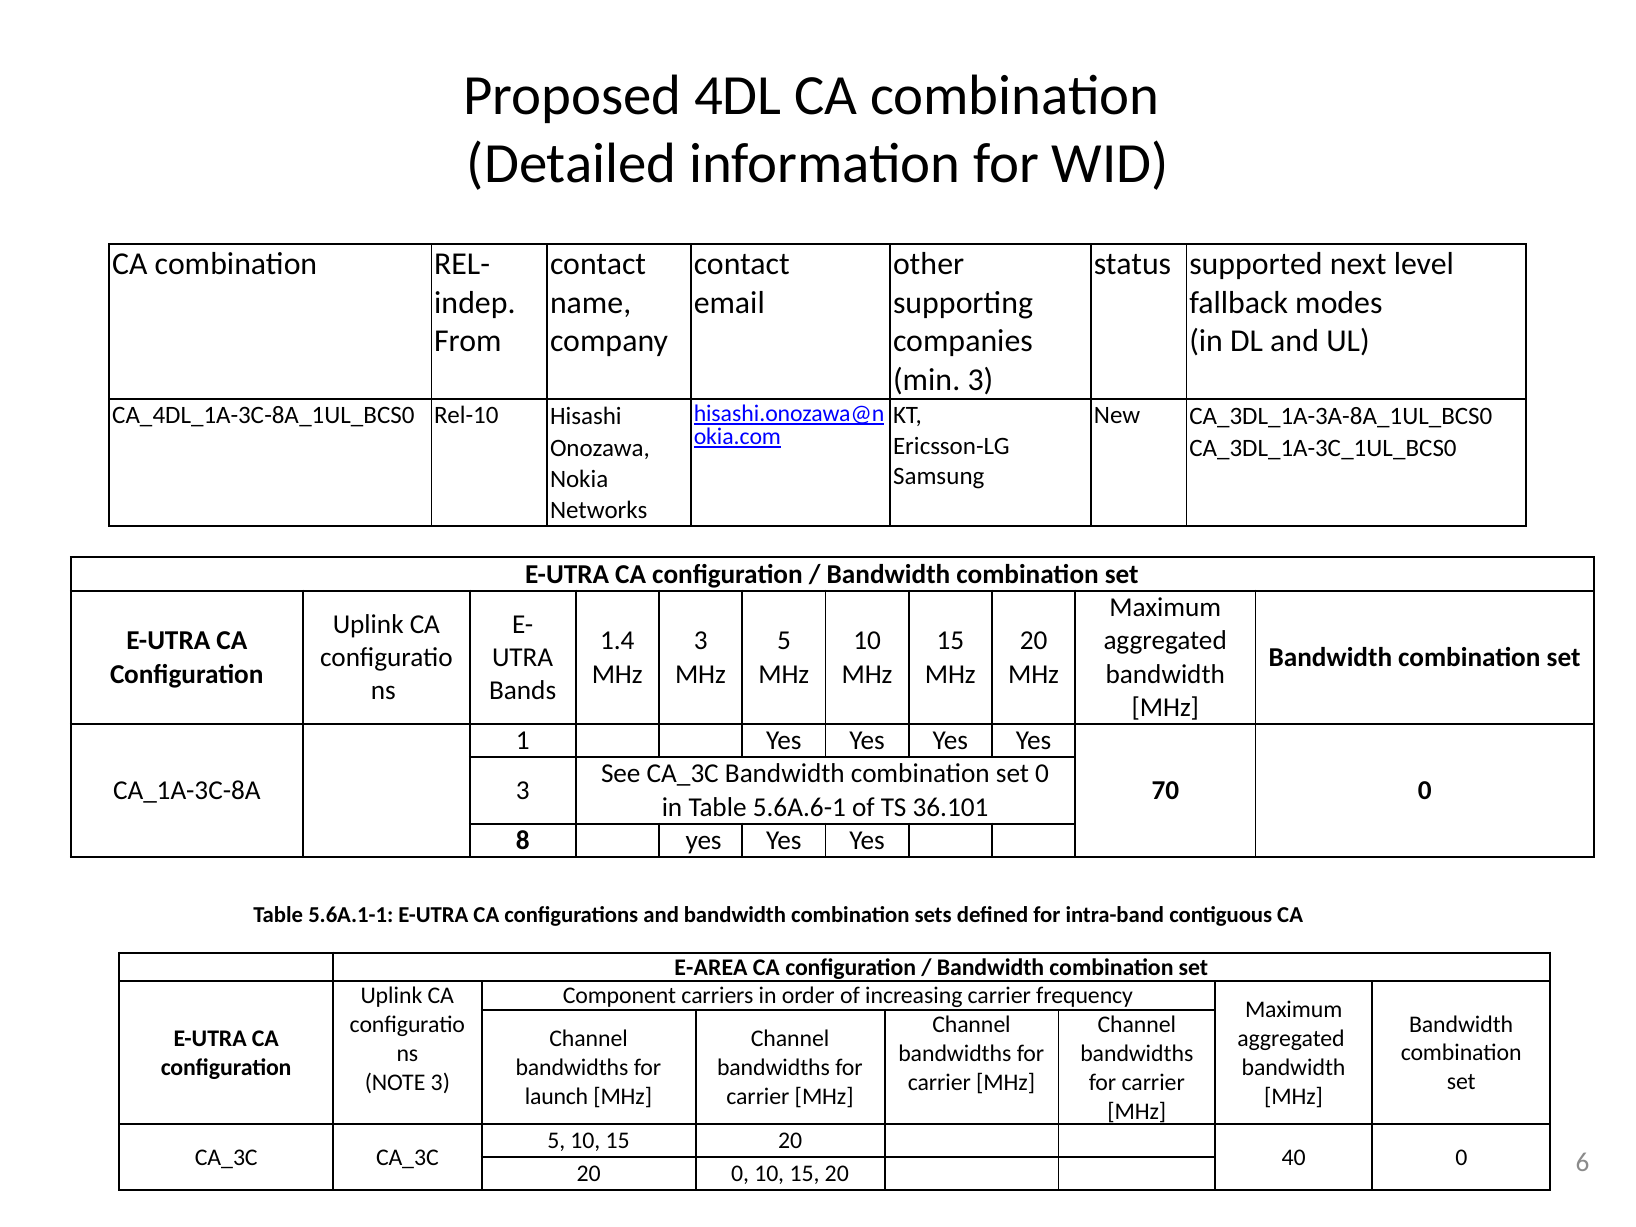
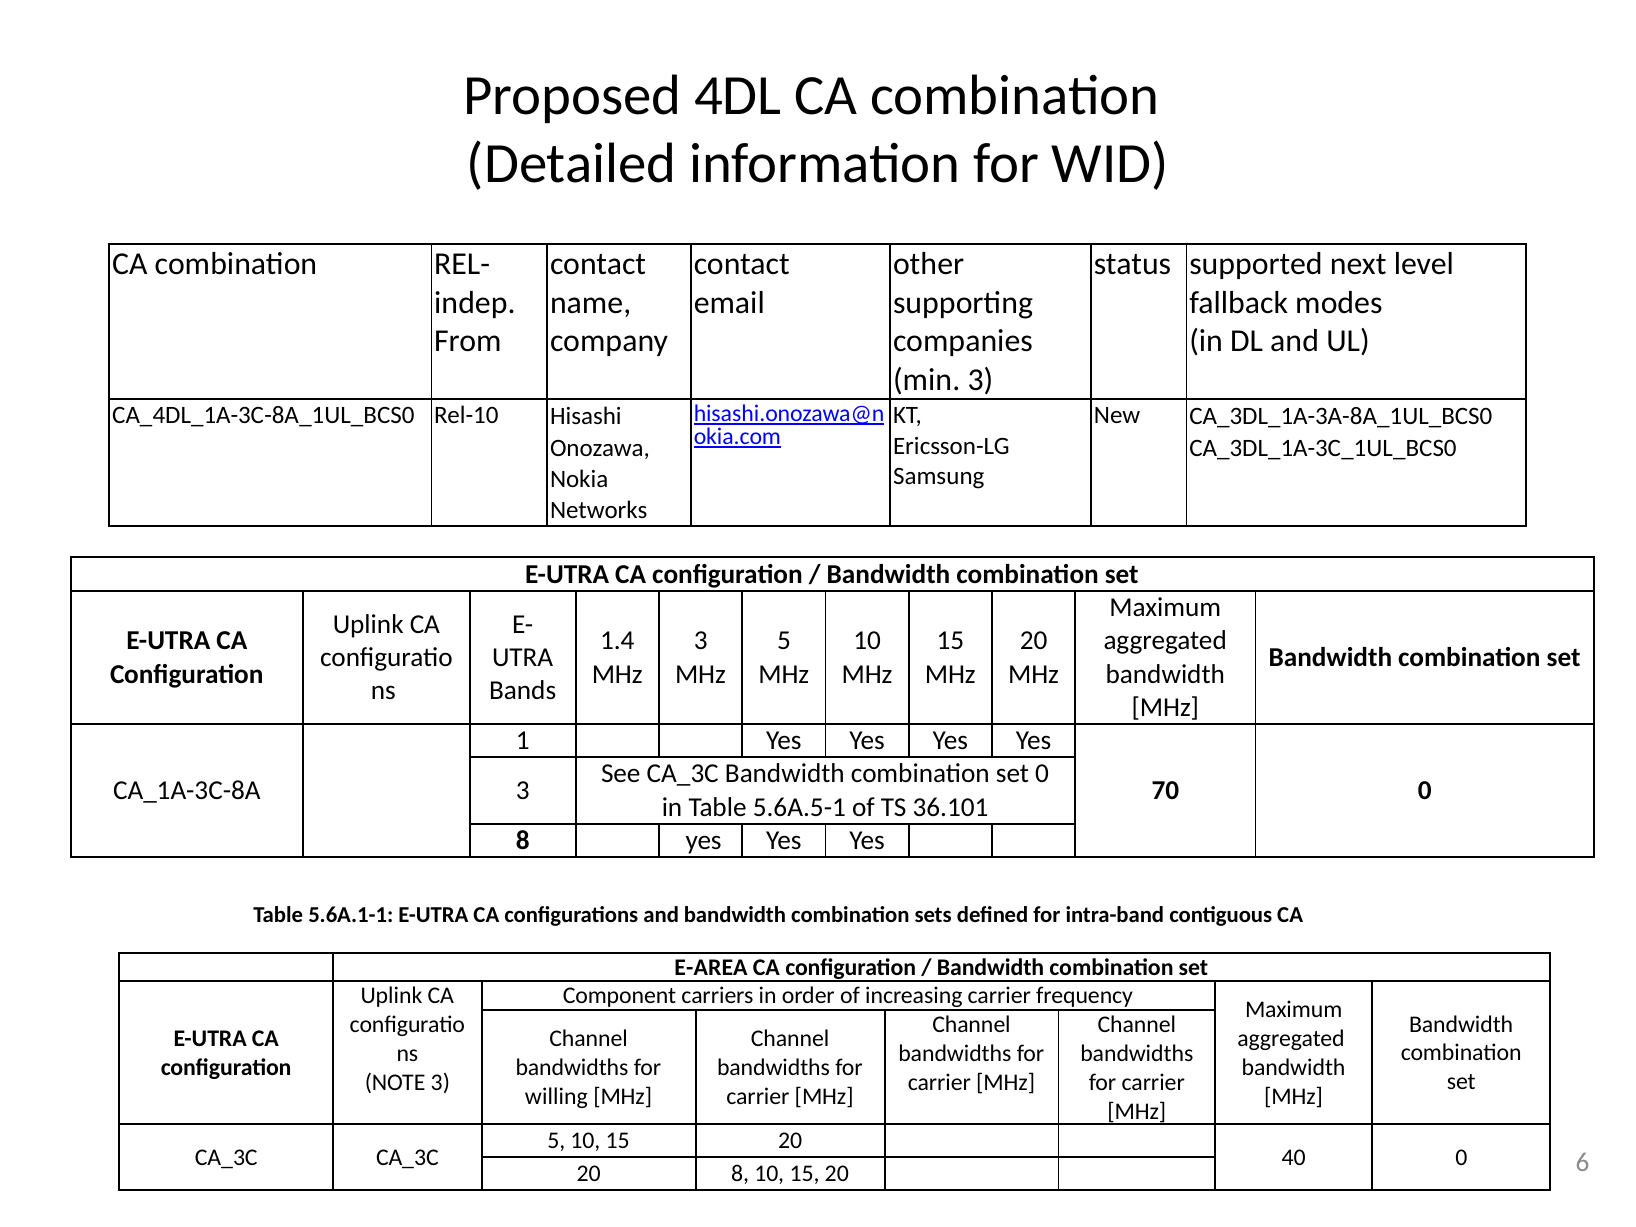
5.6A.6-1: 5.6A.6-1 -> 5.6A.5-1 (799, 807)
launch: launch -> willing (556, 1096)
20 0: 0 -> 8 (740, 1174)
